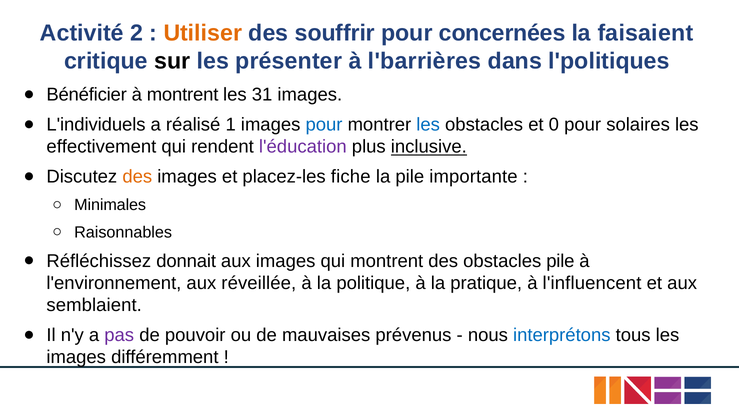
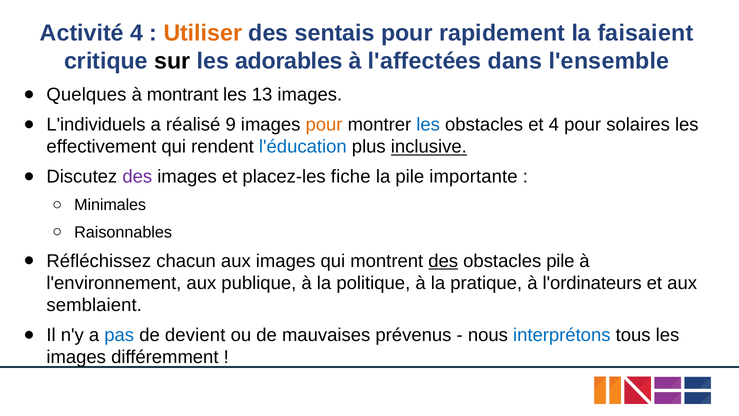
Activité 2: 2 -> 4 (137, 33)
souffrir: souffrir -> sentais (335, 33)
concernées: concernées -> rapidement (502, 33)
présenter: présenter -> adorables (289, 61)
l'barrières: l'barrières -> l'affectées (425, 61)
l'politiques: l'politiques -> l'ensemble (609, 61)
Bénéficier: Bénéficier -> Quelques (86, 95)
à montrent: montrent -> montrant (183, 95)
31: 31 -> 13 (262, 95)
1: 1 -> 9 (231, 125)
pour colour: blue -> orange (324, 125)
et 0: 0 -> 4 (554, 125)
l'éducation colour: purple -> blue (303, 147)
des colour: orange -> purple (137, 177)
donnait: donnait -> chacun (186, 261)
des underline: none -> present (443, 261)
réveillée: réveillée -> publique (259, 283)
l'influencent: l'influencent -> l'ordinateurs (592, 283)
pas colour: purple -> blue (119, 335)
pouvoir: pouvoir -> devient (195, 335)
